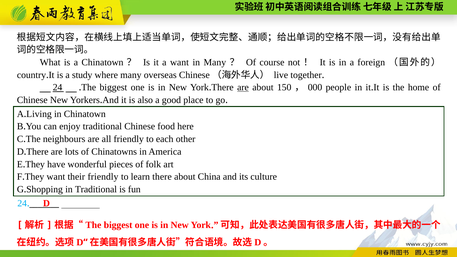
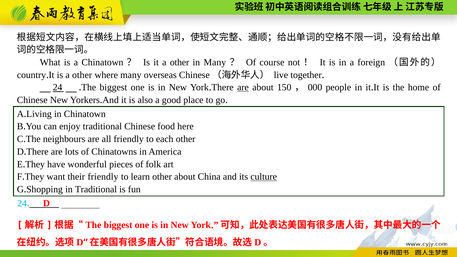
it a want: want -> other (180, 62)
is a study: study -> other (82, 75)
learn there: there -> other (162, 177)
culture underline: none -> present (264, 177)
